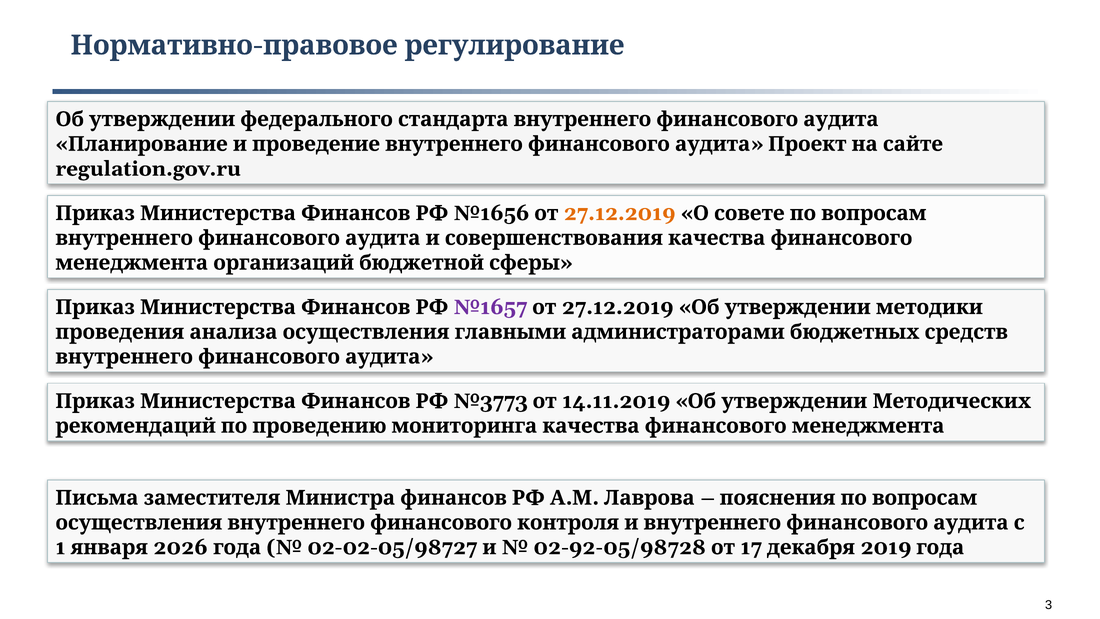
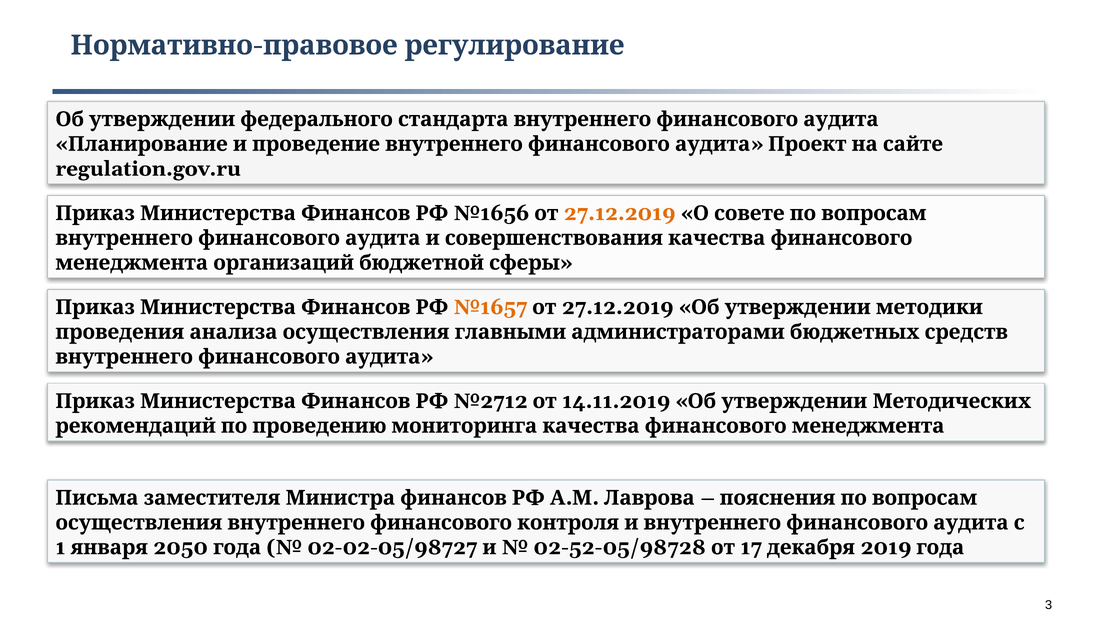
№1657 colour: purple -> orange (491, 307)
№3773: №3773 -> №2712 (491, 401)
2026: 2026 -> 2050 (181, 547)
02-92-05/98728: 02-92-05/98728 -> 02-52-05/98728 (620, 547)
